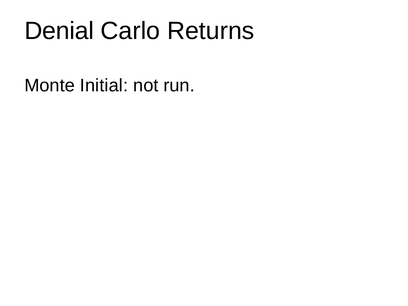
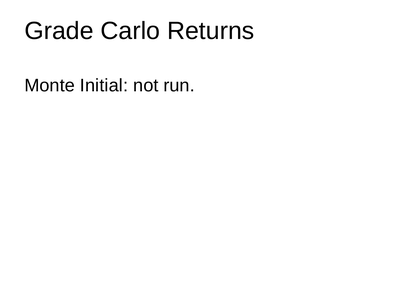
Denial: Denial -> Grade (59, 31)
